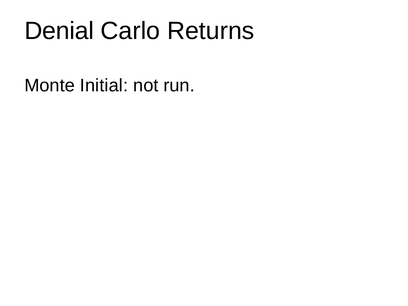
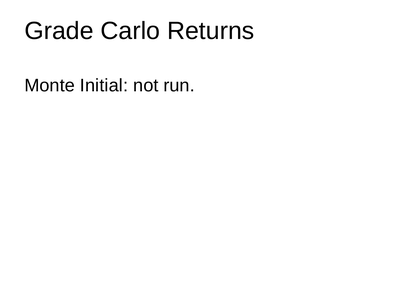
Denial: Denial -> Grade (59, 31)
